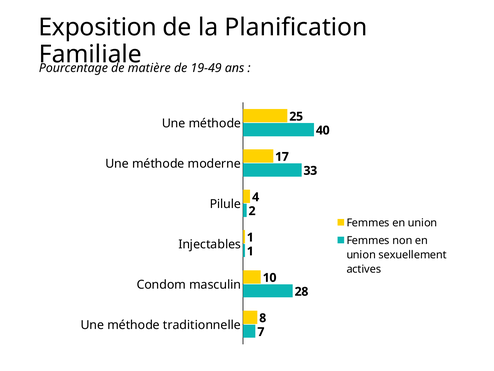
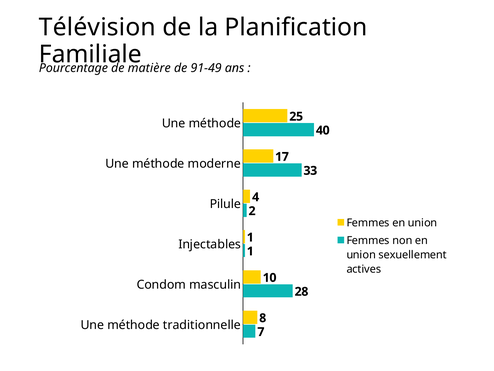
Exposition: Exposition -> Télévision (97, 27)
19-49: 19-49 -> 91-49 (206, 68)
